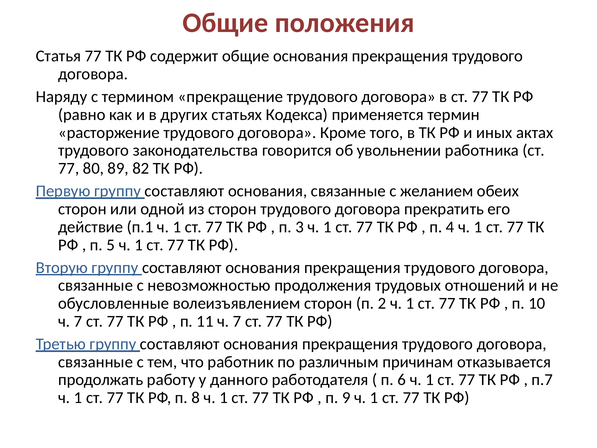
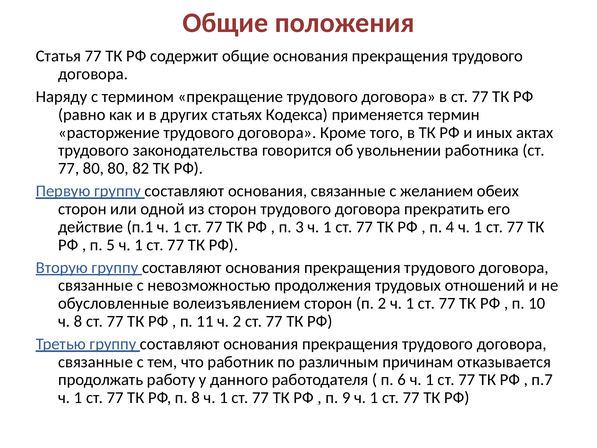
80 89: 89 -> 80 (118, 168)
7: 7 -> 8 (78, 321)
11 ч 7: 7 -> 2 (237, 321)
